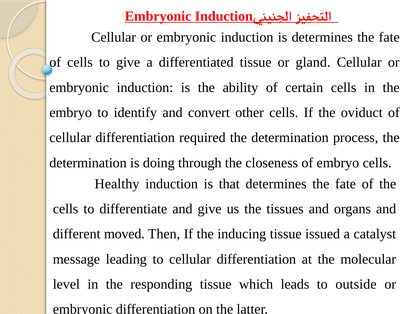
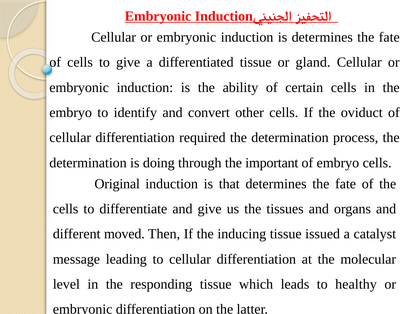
closeness: closeness -> important (272, 163)
Healthy: Healthy -> Original (117, 183)
outside: outside -> healthy (356, 284)
